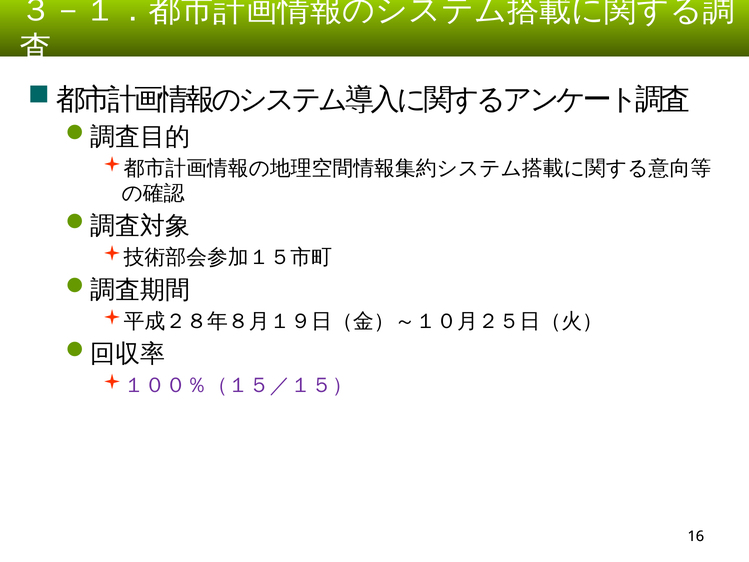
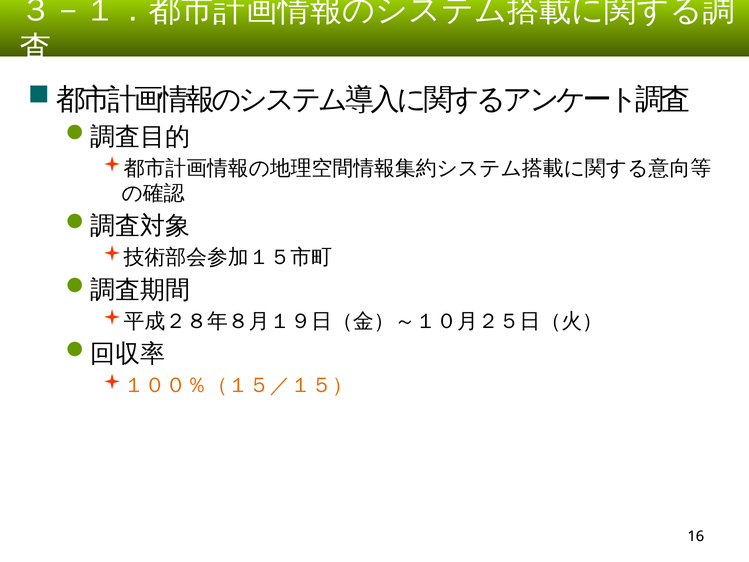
１００％（１５／１５） colour: purple -> orange (238, 385)
